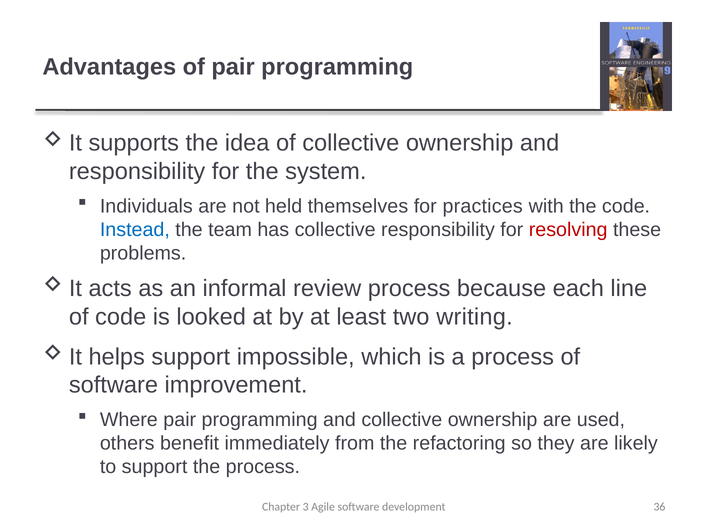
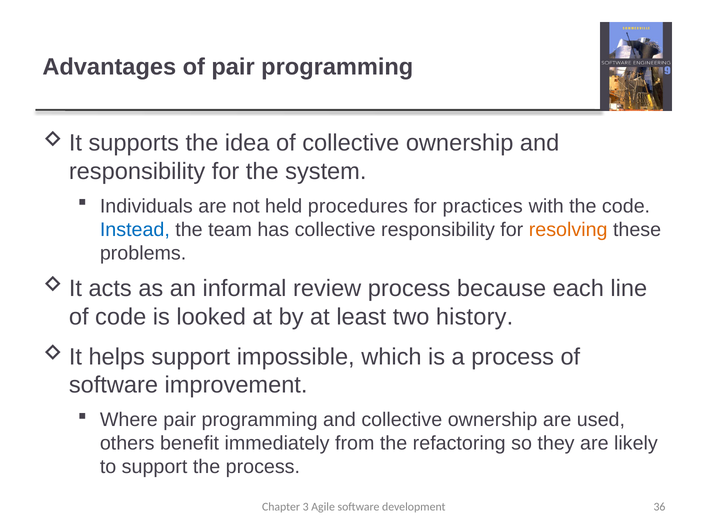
themselves: themselves -> procedures (358, 206)
resolving colour: red -> orange (568, 230)
writing: writing -> history (475, 317)
